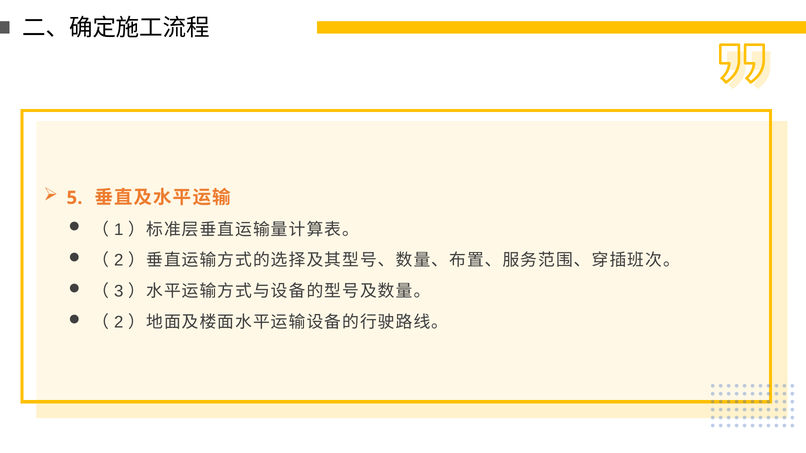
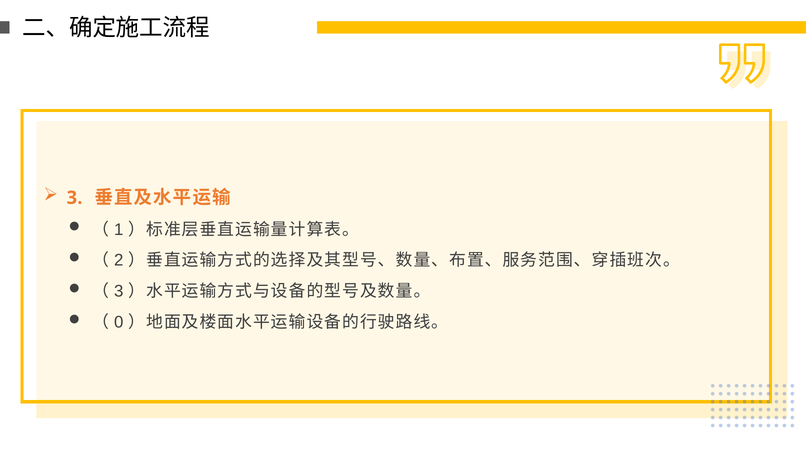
5: 5 -> 3 (75, 198)
2: 2 -> 0 (119, 323)
